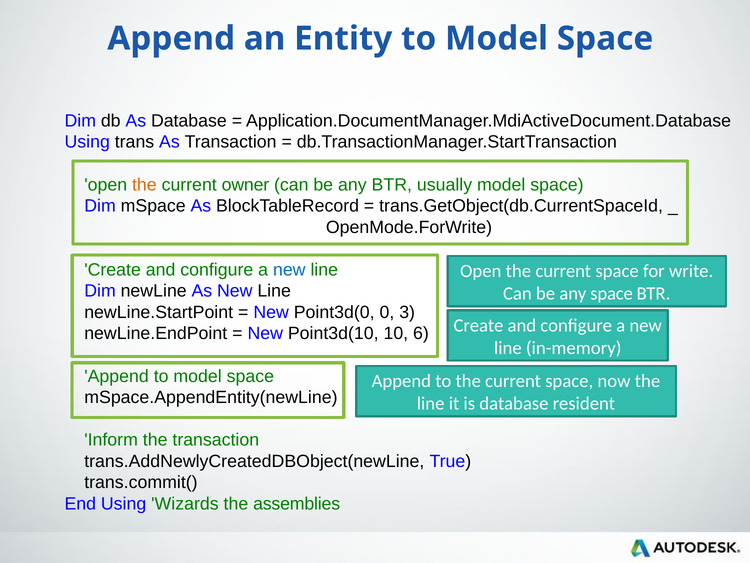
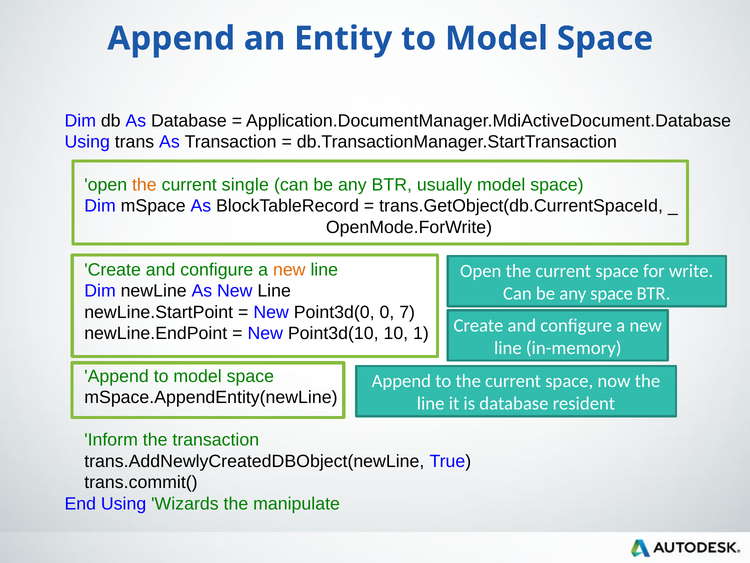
owner: owner -> single (245, 184)
new colour: blue -> orange (289, 270)
3: 3 -> 7 (407, 312)
6: 6 -> 1 (421, 333)
assemblies: assemblies -> manipulate (297, 503)
